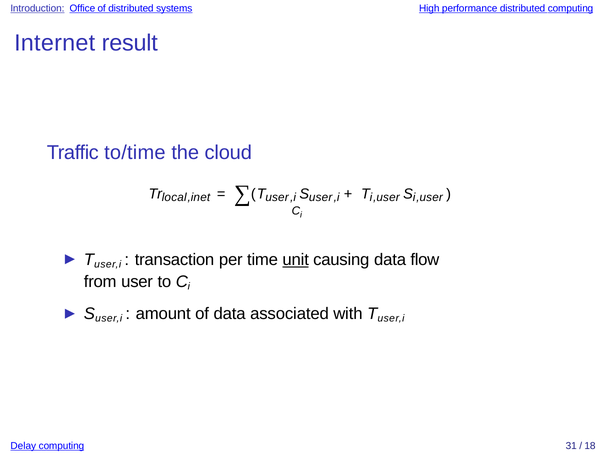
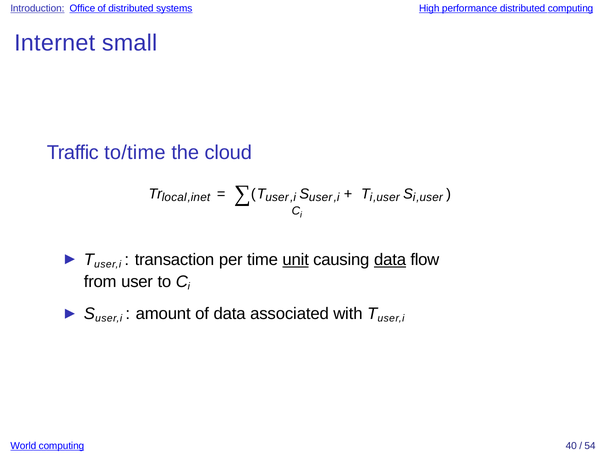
result: result -> small (130, 43)
data underline: none -> present (390, 260)
Delay: Delay -> World (23, 447)
31: 31 -> 40 (571, 447)
18: 18 -> 54 (590, 447)
